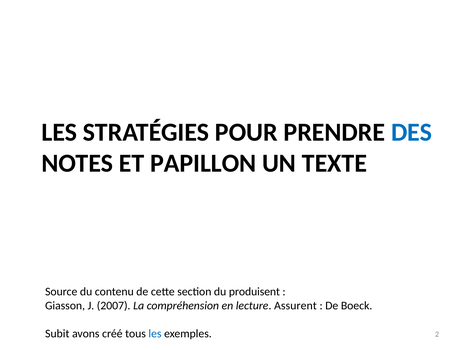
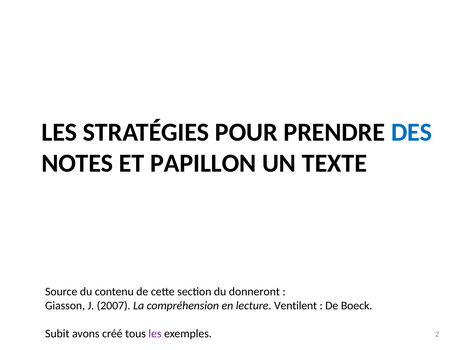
produisent: produisent -> donneront (254, 292)
Assurent: Assurent -> Ventilent (296, 306)
les colour: blue -> purple (155, 334)
